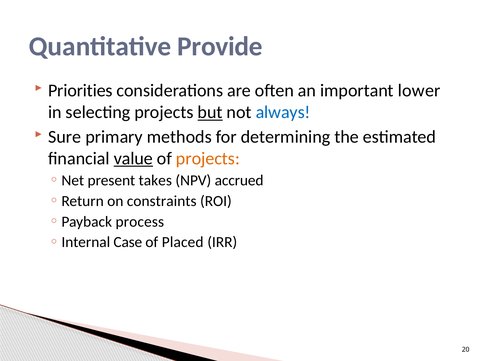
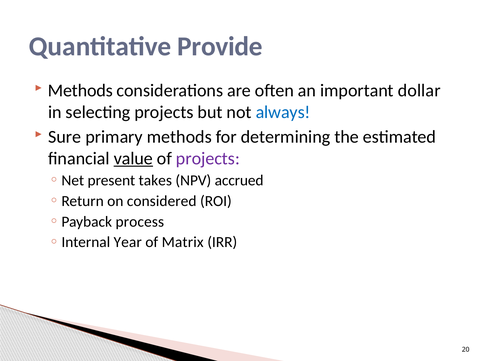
Priorities: Priorities -> Methods (80, 91)
lower: lower -> dollar (419, 91)
but underline: present -> none (210, 112)
projects colour: orange -> purple (208, 158)
constraints: constraints -> considered (162, 201)
Case: Case -> Year (128, 242)
Placed: Placed -> Matrix (183, 242)
